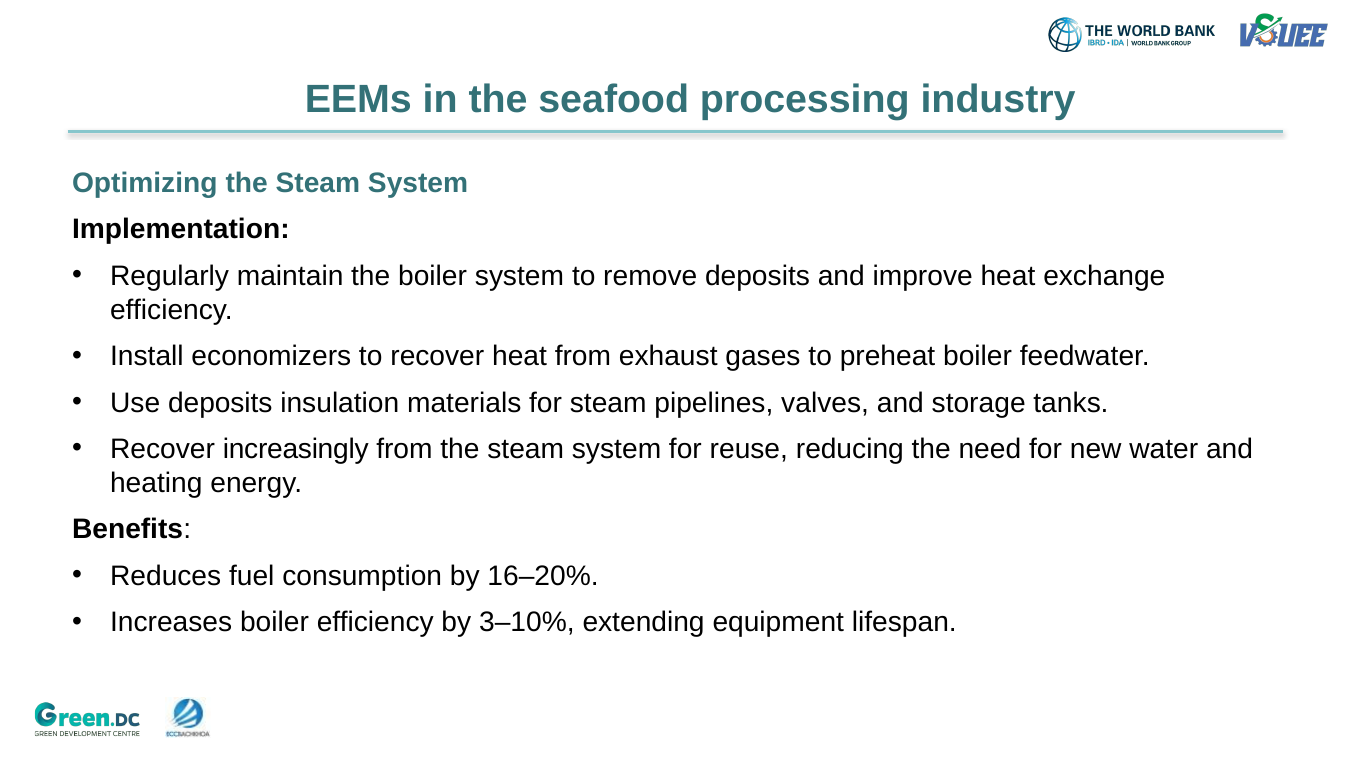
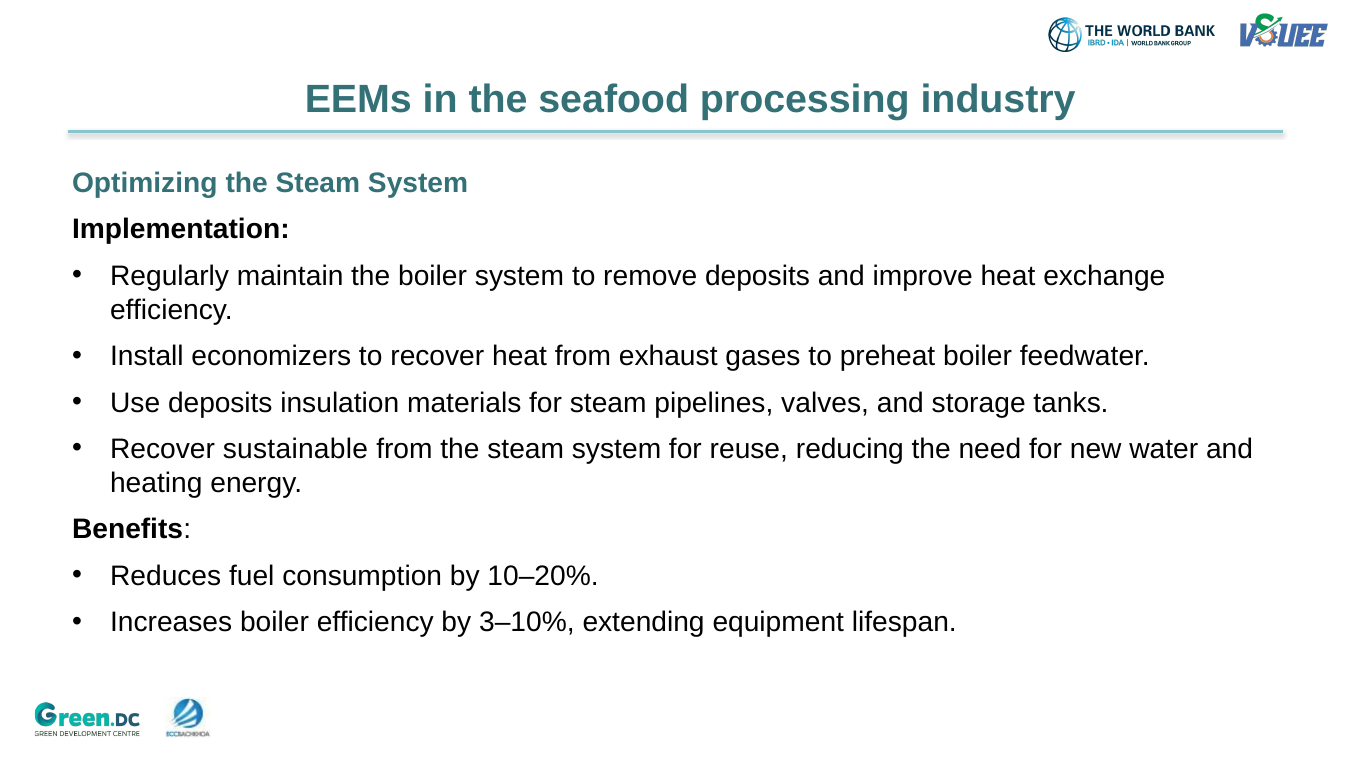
increasingly: increasingly -> sustainable (295, 449)
16–20%: 16–20% -> 10–20% (543, 576)
